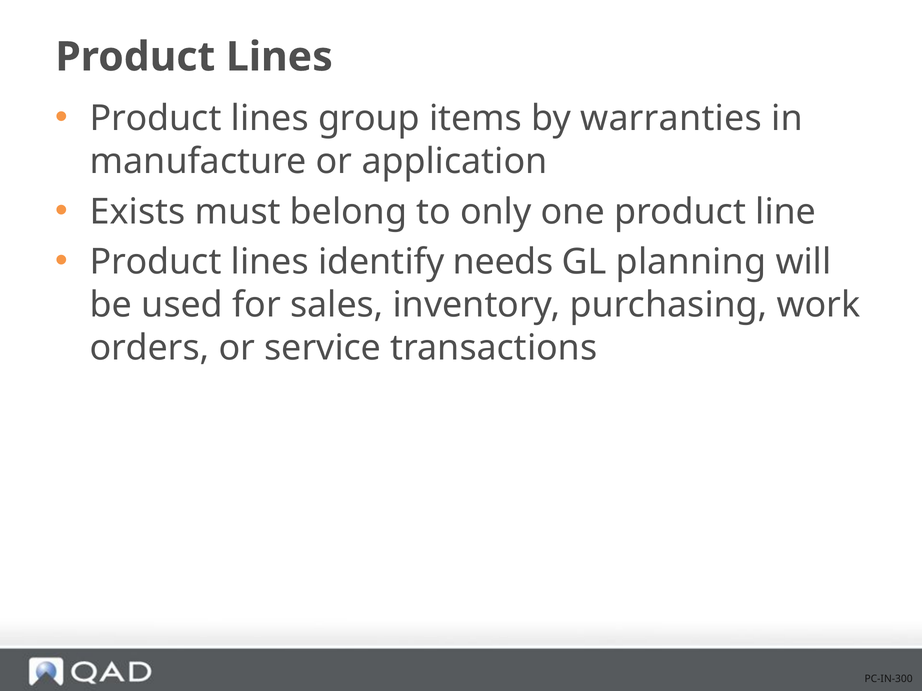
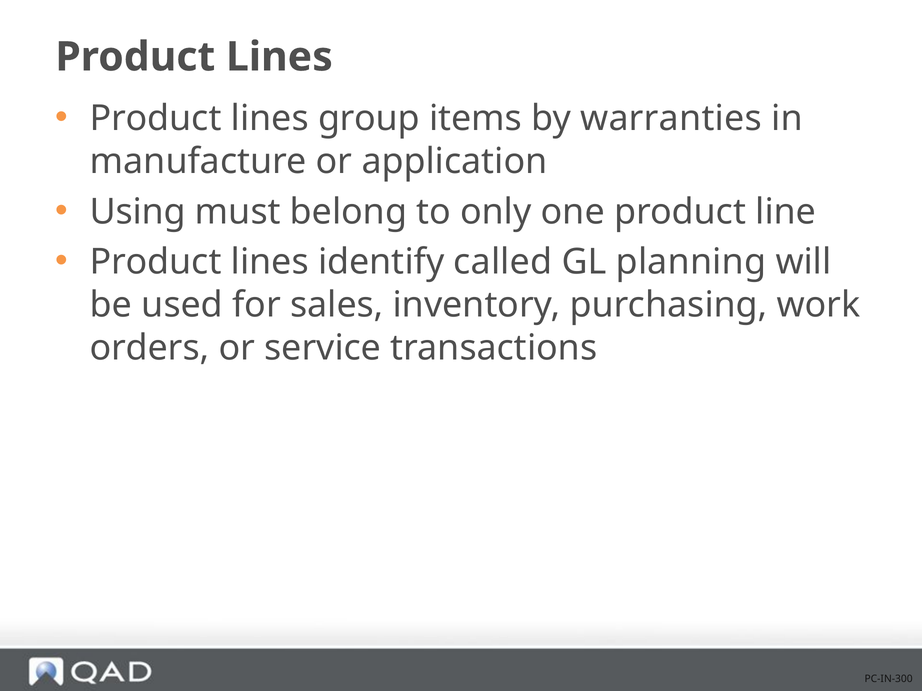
Exists: Exists -> Using (138, 212)
needs: needs -> called (503, 262)
